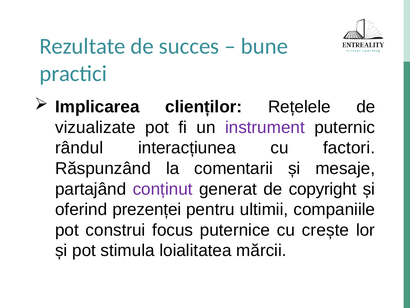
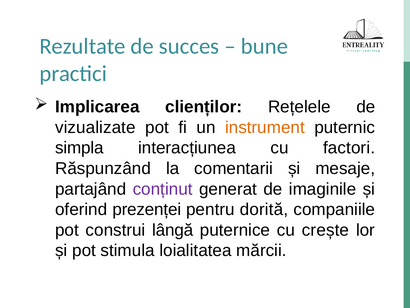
instrument colour: purple -> orange (265, 127)
rândul: rândul -> simpla (79, 148)
copyright: copyright -> imaginile (323, 189)
ultimii: ultimii -> dorită (264, 209)
focus: focus -> lângă (173, 230)
